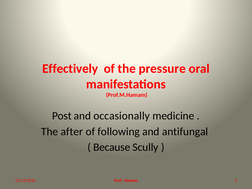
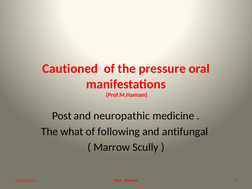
Effectively: Effectively -> Cautioned (70, 69)
occasionally: occasionally -> neuropathic (122, 116)
after: after -> what (72, 132)
Because: Because -> Marrow (112, 147)
